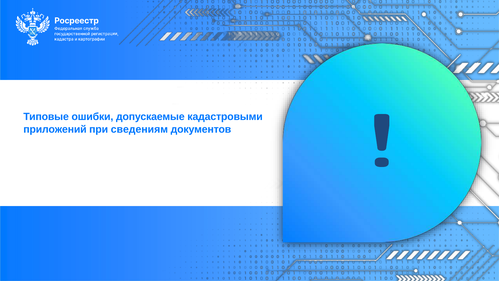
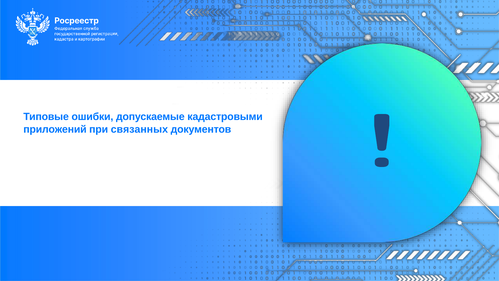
сведениям: сведениям -> связанных (139, 129)
